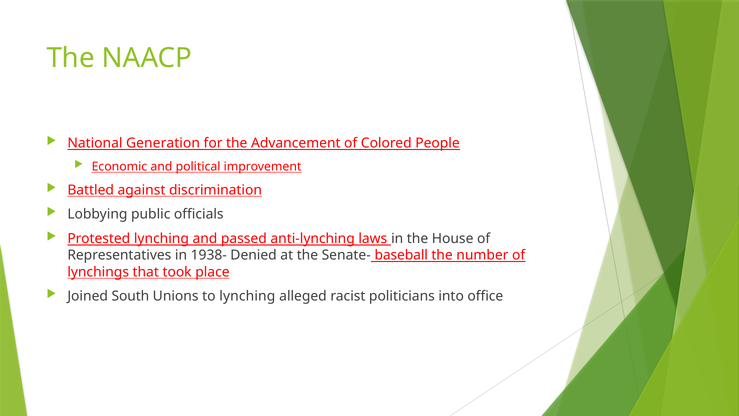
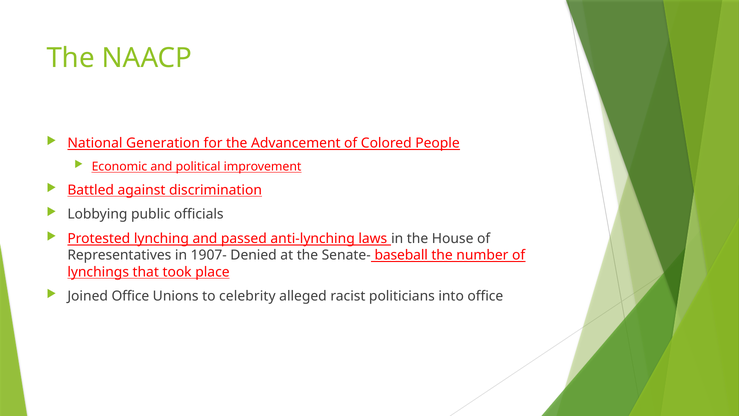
1938-: 1938- -> 1907- (209, 255)
Joined South: South -> Office (130, 296)
to lynching: lynching -> celebrity (247, 296)
